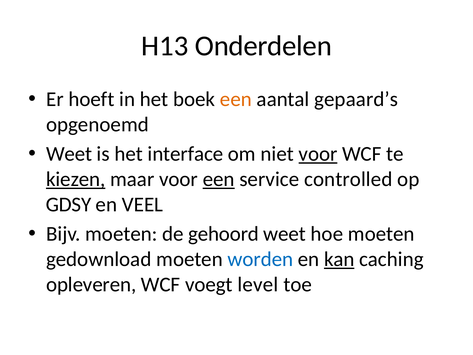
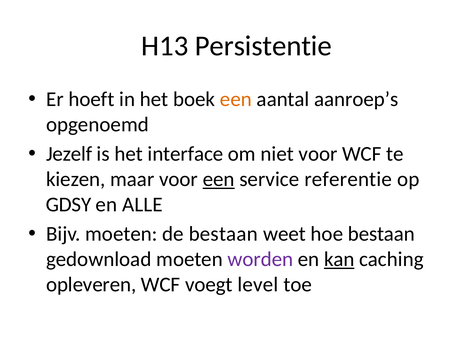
Onderdelen: Onderdelen -> Persistentie (263, 46)
gepaard’s: gepaard’s -> aanroep’s (356, 99)
Weet: Weet -> Jezelf (69, 154)
voor underline: present -> none (318, 154)
kiezen underline: present -> none (76, 179)
controlled: controlled -> referentie (348, 179)
VEEL: VEEL -> ALLE (142, 204)
de gehoord: gehoord -> bestaan (223, 234)
hoe moeten: moeten -> bestaan (381, 234)
worden colour: blue -> purple (260, 259)
